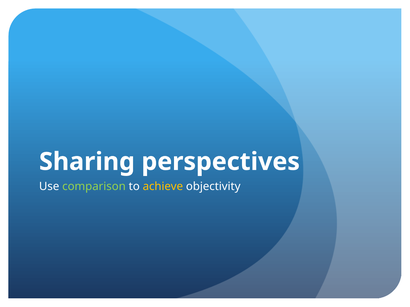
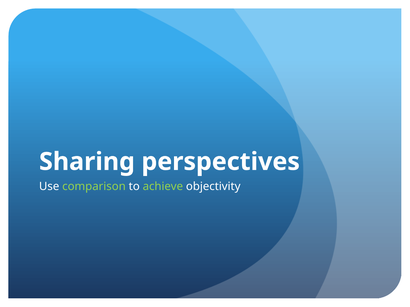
achieve colour: yellow -> light green (163, 187)
